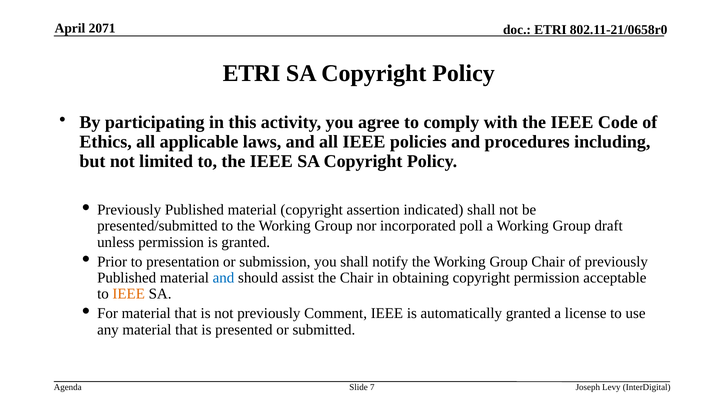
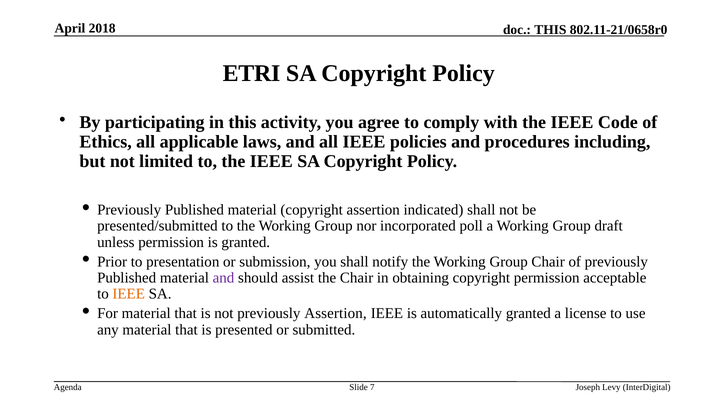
2071: 2071 -> 2018 (102, 29)
ETRI: ETRI -> THIS (550, 30)
and colour: blue -> purple (224, 278)
previously Comment: Comment -> Assertion (336, 313)
